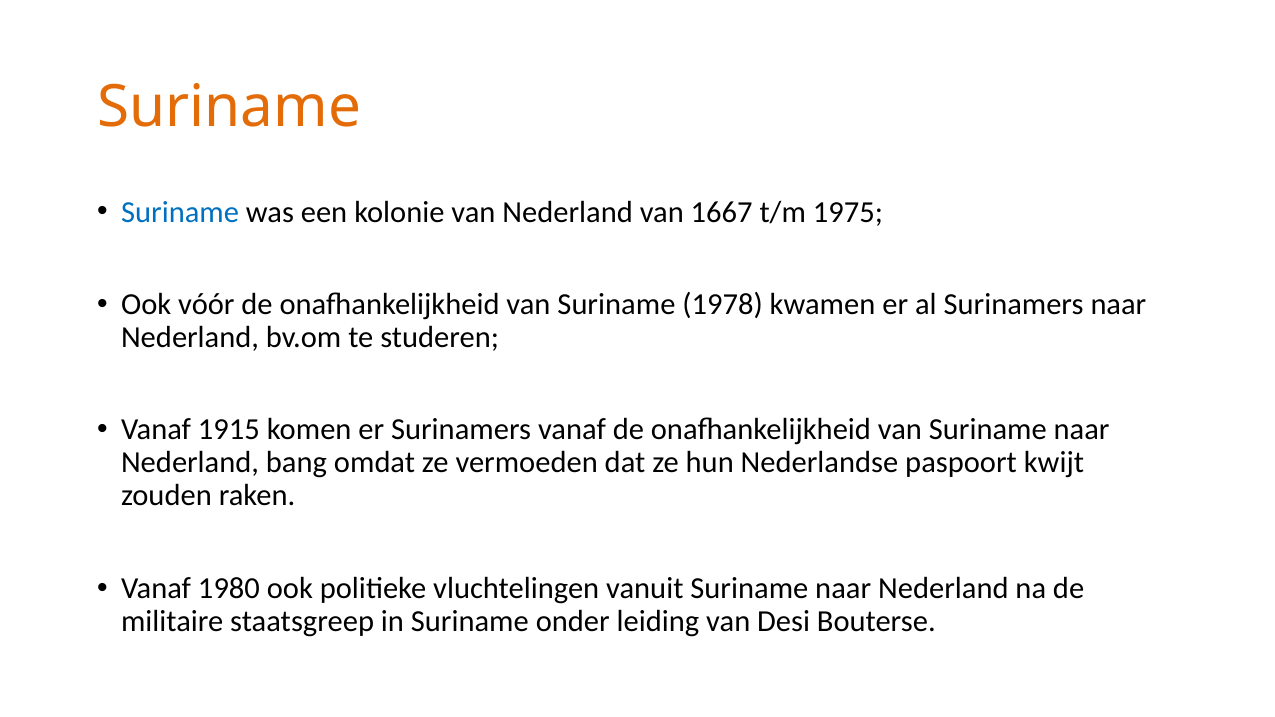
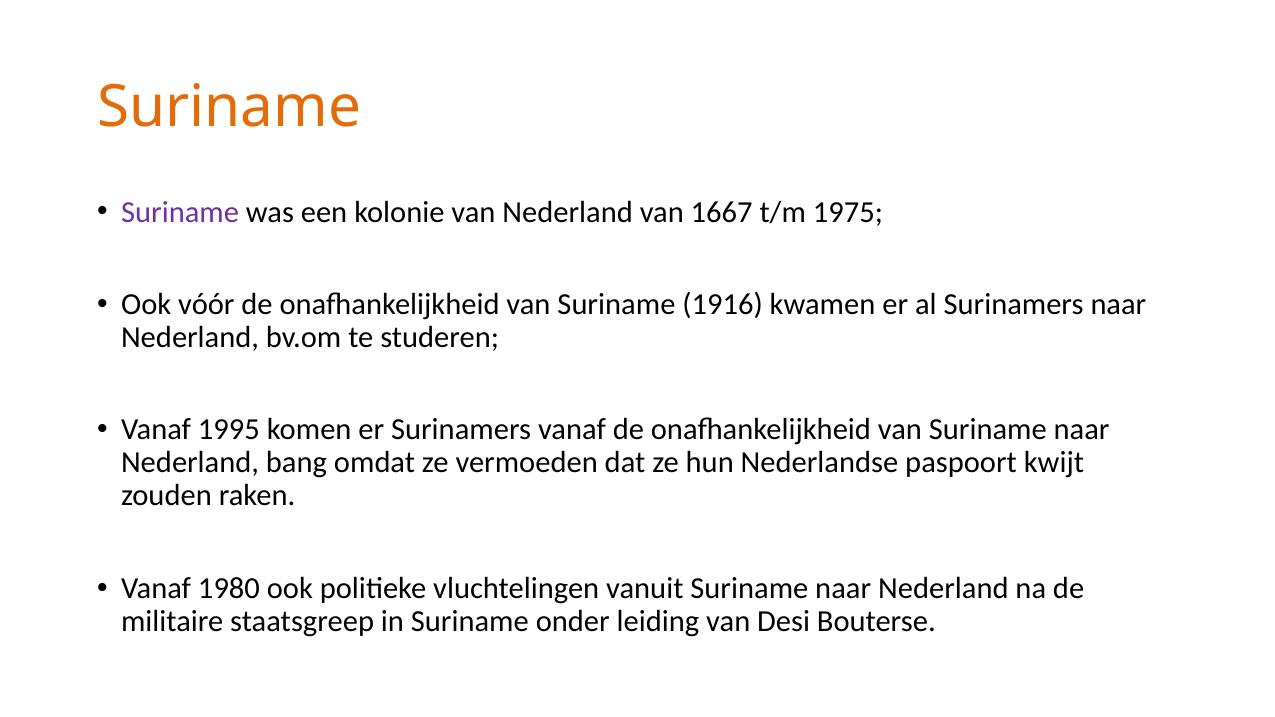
Suriname colour: blue -> purple (180, 212)
1978: 1978 -> 1916 (723, 305)
1915: 1915 -> 1995 (229, 430)
